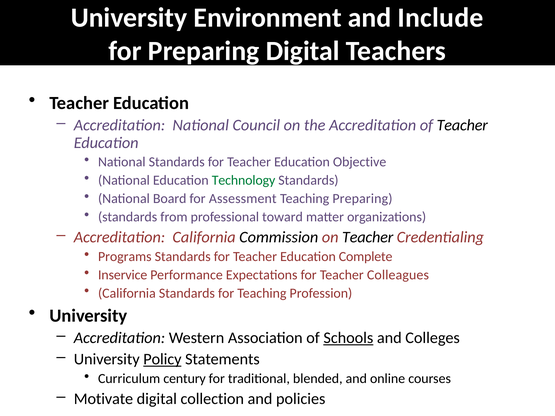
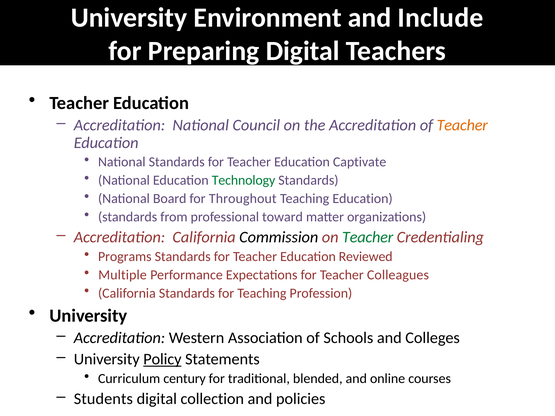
Teacher colour: black -> orange (462, 125)
Objective: Objective -> Captivate (360, 162)
Assessment: Assessment -> Throughout (243, 199)
Teaching Preparing: Preparing -> Education (363, 199)
Teacher colour: black -> green (368, 237)
Complete: Complete -> Reviewed (366, 257)
Inservice: Inservice -> Multiple (123, 275)
Schools underline: present -> none (348, 338)
Motivate: Motivate -> Students (103, 399)
